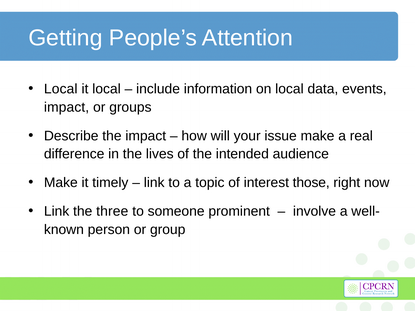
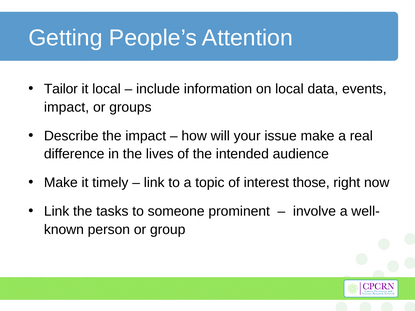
Local: Local -> Tailor (61, 89)
three: three -> tasks (112, 211)
